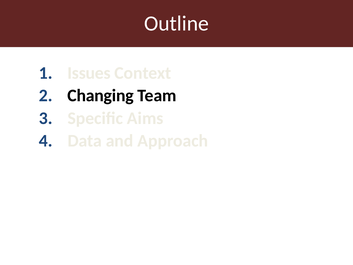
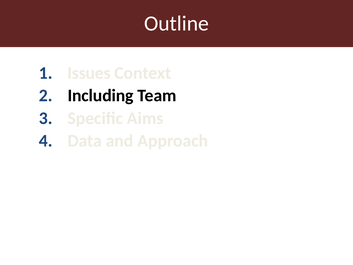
Changing: Changing -> Including (101, 96)
